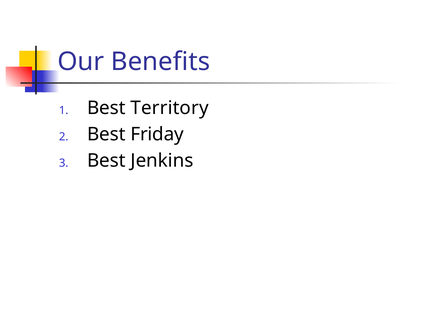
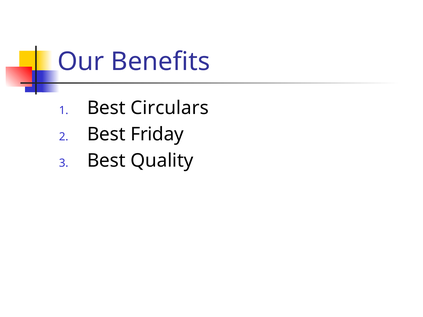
Territory: Territory -> Circulars (170, 108)
Jenkins: Jenkins -> Quality (162, 161)
